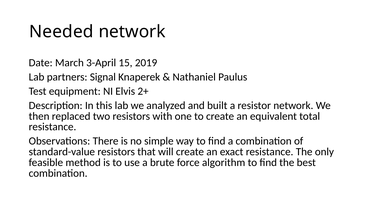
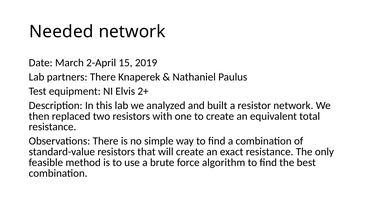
3-April: 3-April -> 2-April (101, 63)
partners Signal: Signal -> There (103, 77)
